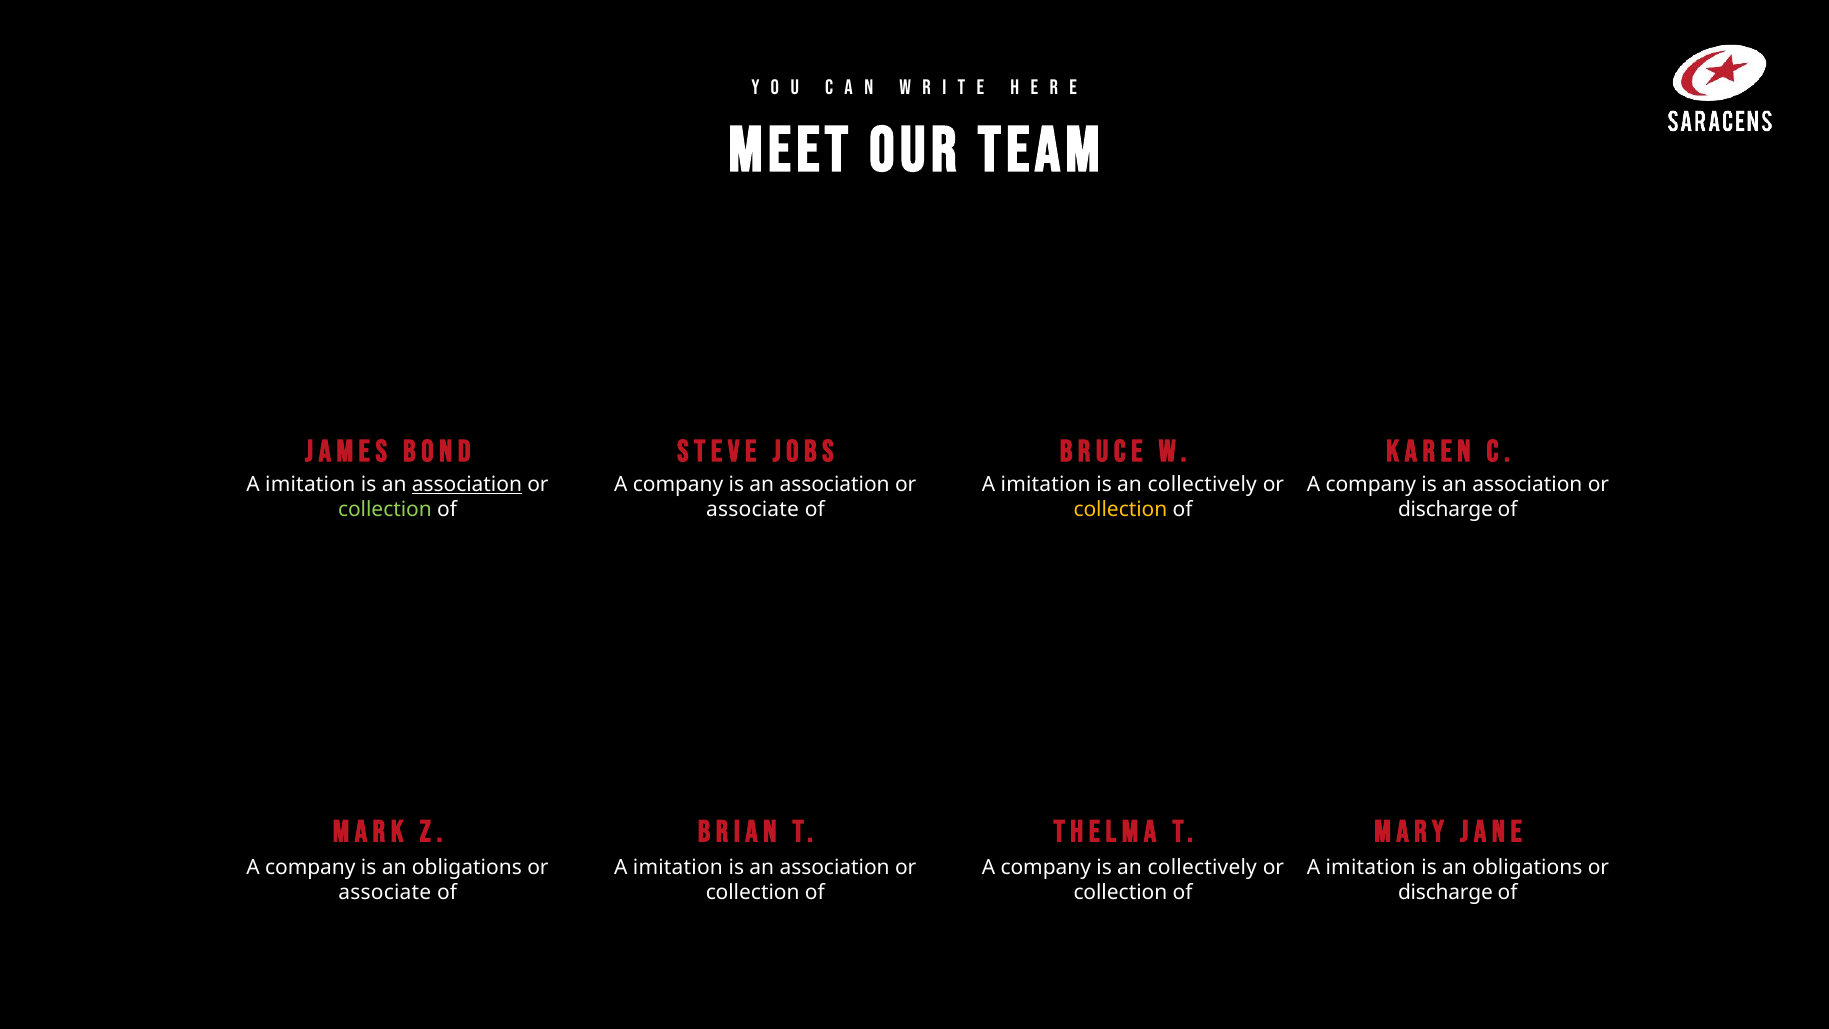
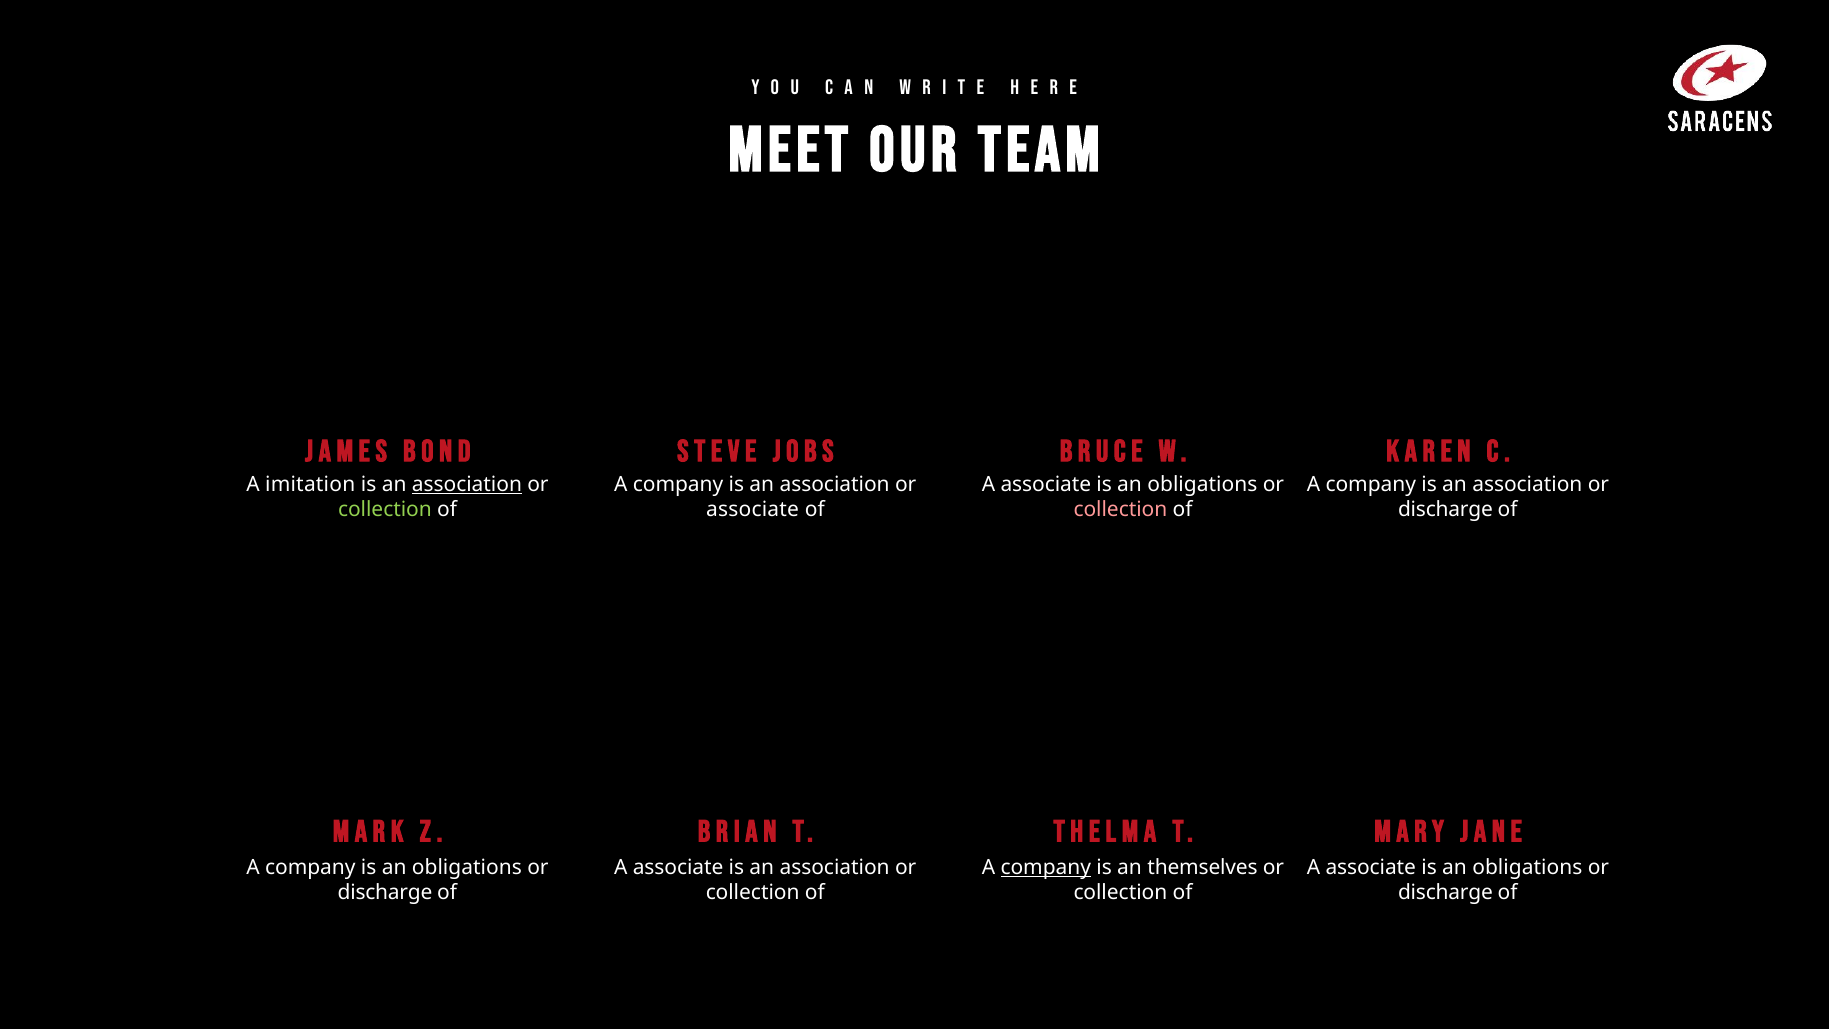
imitation: imitation -> associate (1046, 485)
collectively: collectively -> obligations (1202, 485)
collection colour: yellow -> pink (1120, 510)
imitation: imitation -> associate (678, 868)
company underline: none -> present (1046, 868)
collectively: collectively -> themselves (1202, 868)
imitation: imitation -> associate (1371, 868)
associate: associate -> discharge (385, 893)
